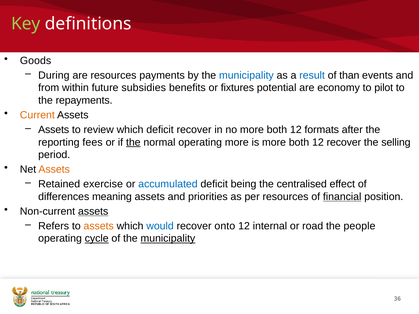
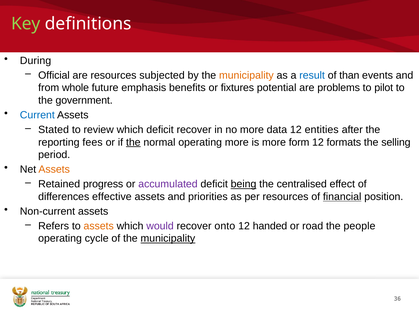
Goods: Goods -> During (36, 61)
During: During -> Official (54, 75)
payments: payments -> subjected (162, 75)
municipality colour: blue -> orange (246, 75)
within: within -> whole (75, 88)
subsidies: subsidies -> emphasis (144, 88)
economy: economy -> problems (339, 88)
repayments: repayments -> government (84, 100)
Current colour: orange -> blue (37, 115)
Assets: Assets -> Stated (54, 130)
no more both: both -> data (277, 130)
formats: formats -> entities (322, 130)
is more both: both -> form (299, 142)
12 recover: recover -> formats (344, 142)
exercise: exercise -> progress (103, 184)
accumulated colour: blue -> purple (168, 184)
being underline: none -> present (244, 184)
meaning: meaning -> effective (112, 197)
assets underline: present -> none (93, 211)
would colour: blue -> purple (160, 226)
internal: internal -> handed (270, 226)
cycle underline: present -> none (97, 239)
